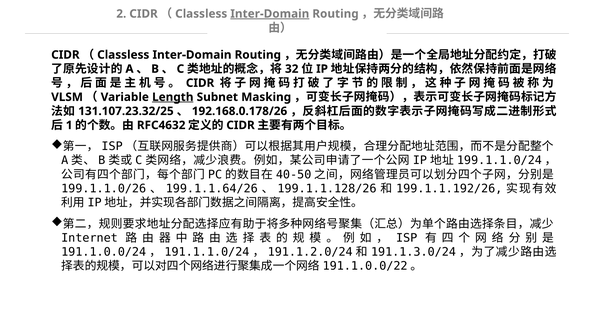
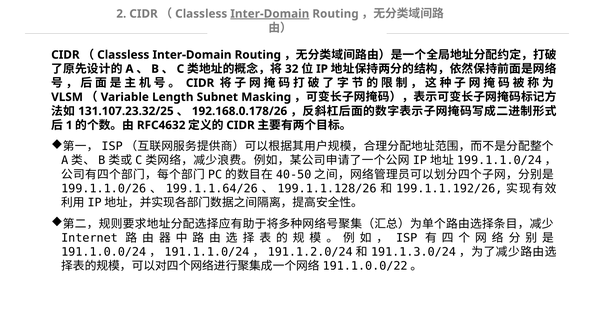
Length underline: present -> none (173, 97)
